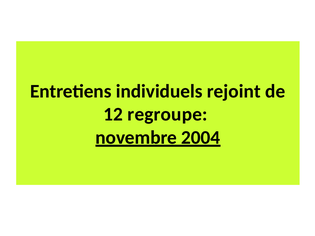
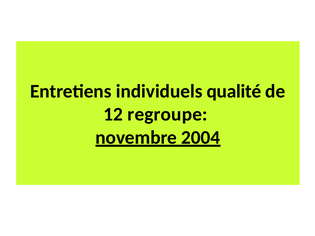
rejoint: rejoint -> qualité (234, 91)
